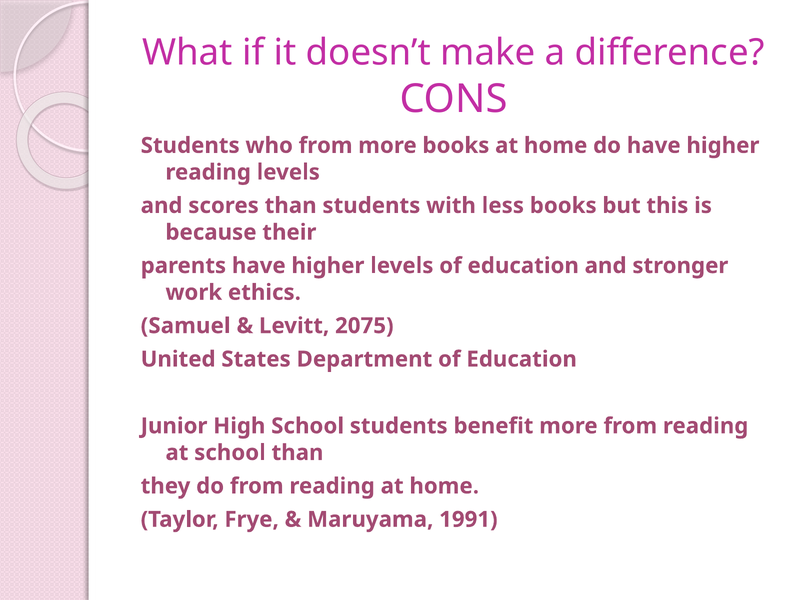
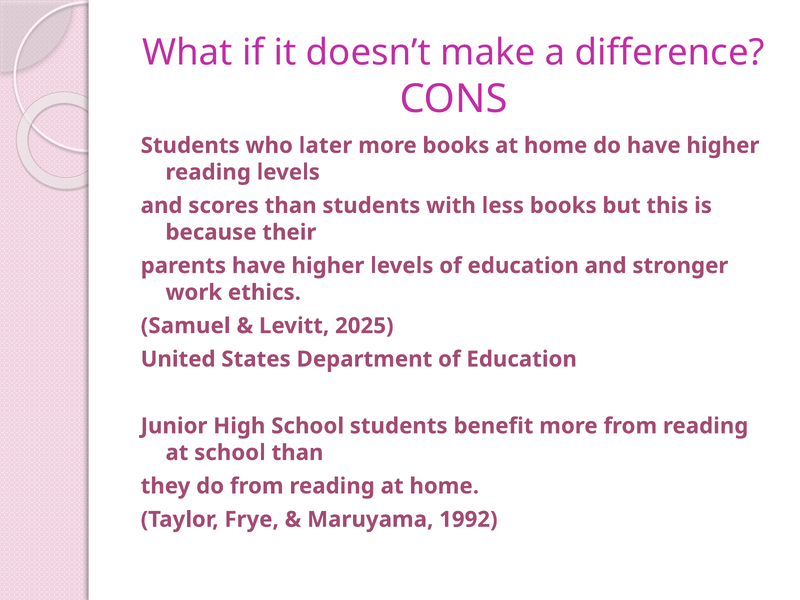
who from: from -> later (325, 146)
2075: 2075 -> 2025 (364, 326)
1991: 1991 -> 1992 (468, 519)
